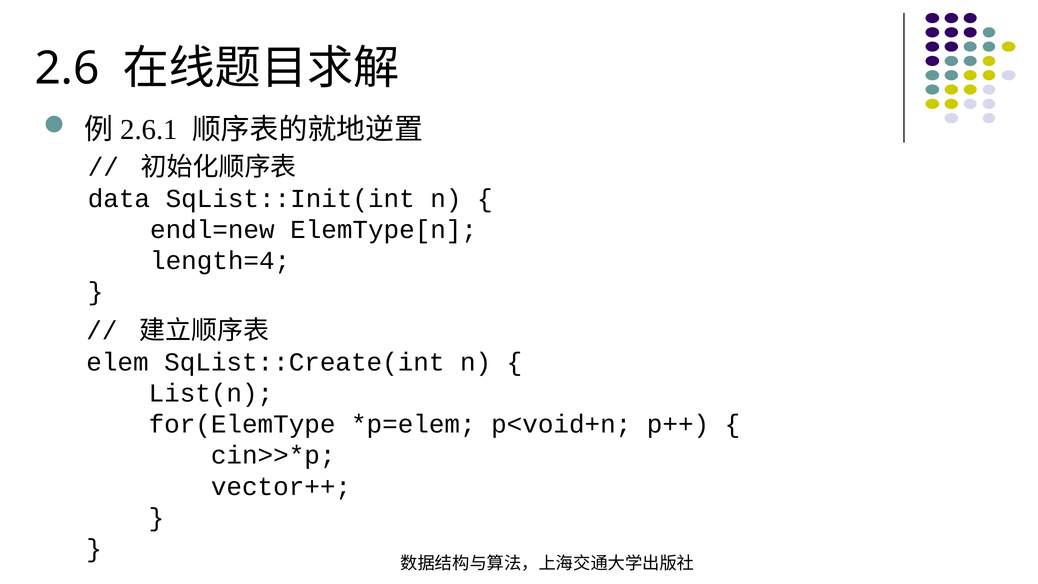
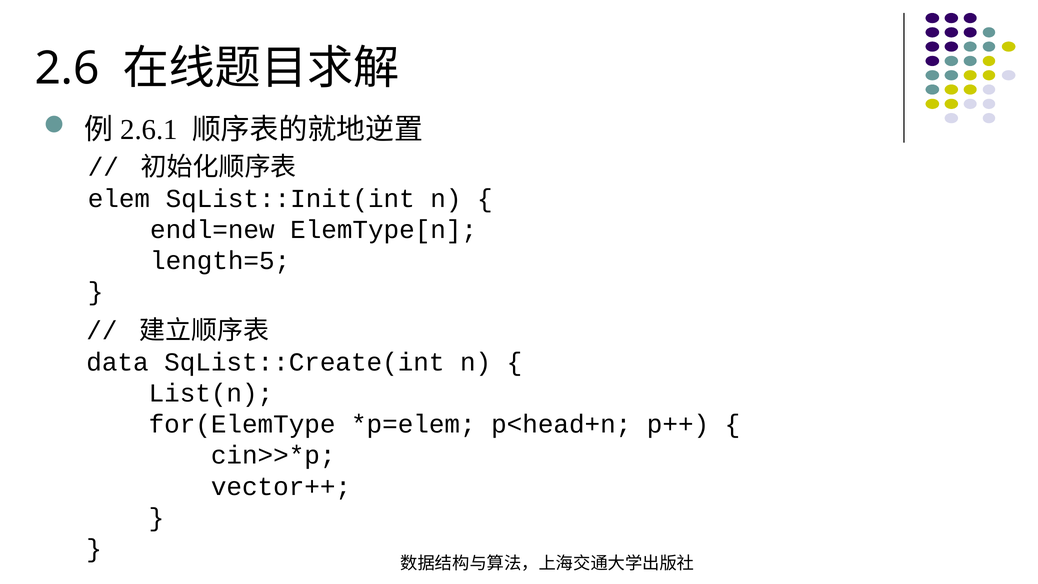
data: data -> elem (119, 198)
length=4: length=4 -> length=5 (220, 261)
elem: elem -> data (117, 362)
p<void+n: p<void+n -> p<head+n (561, 424)
